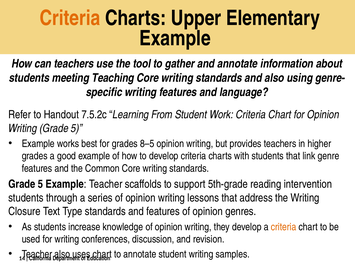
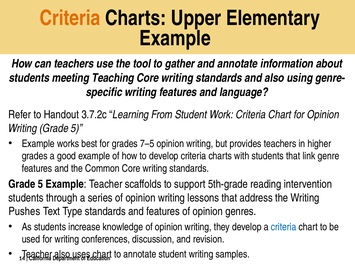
7.5.2c: 7.5.2c -> 3.7.2c (94, 114)
8–5: 8–5 -> 7–5 (147, 143)
Closure: Closure -> Pushes (24, 211)
criteria colour: orange -> blue (284, 226)
